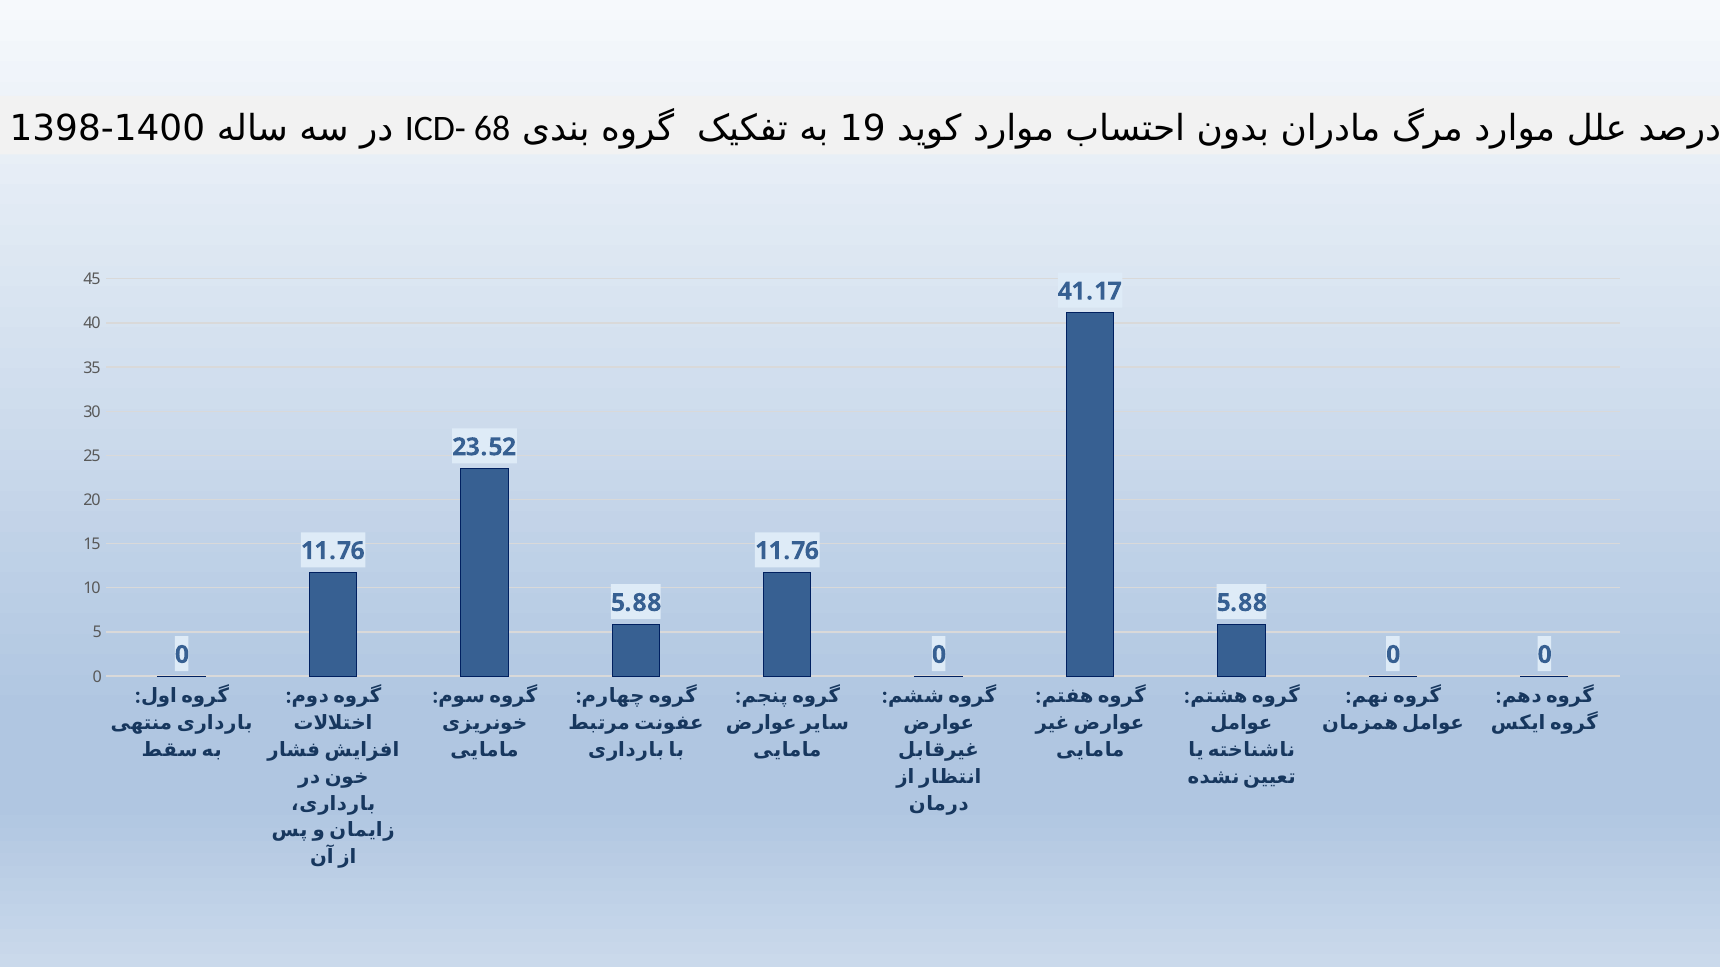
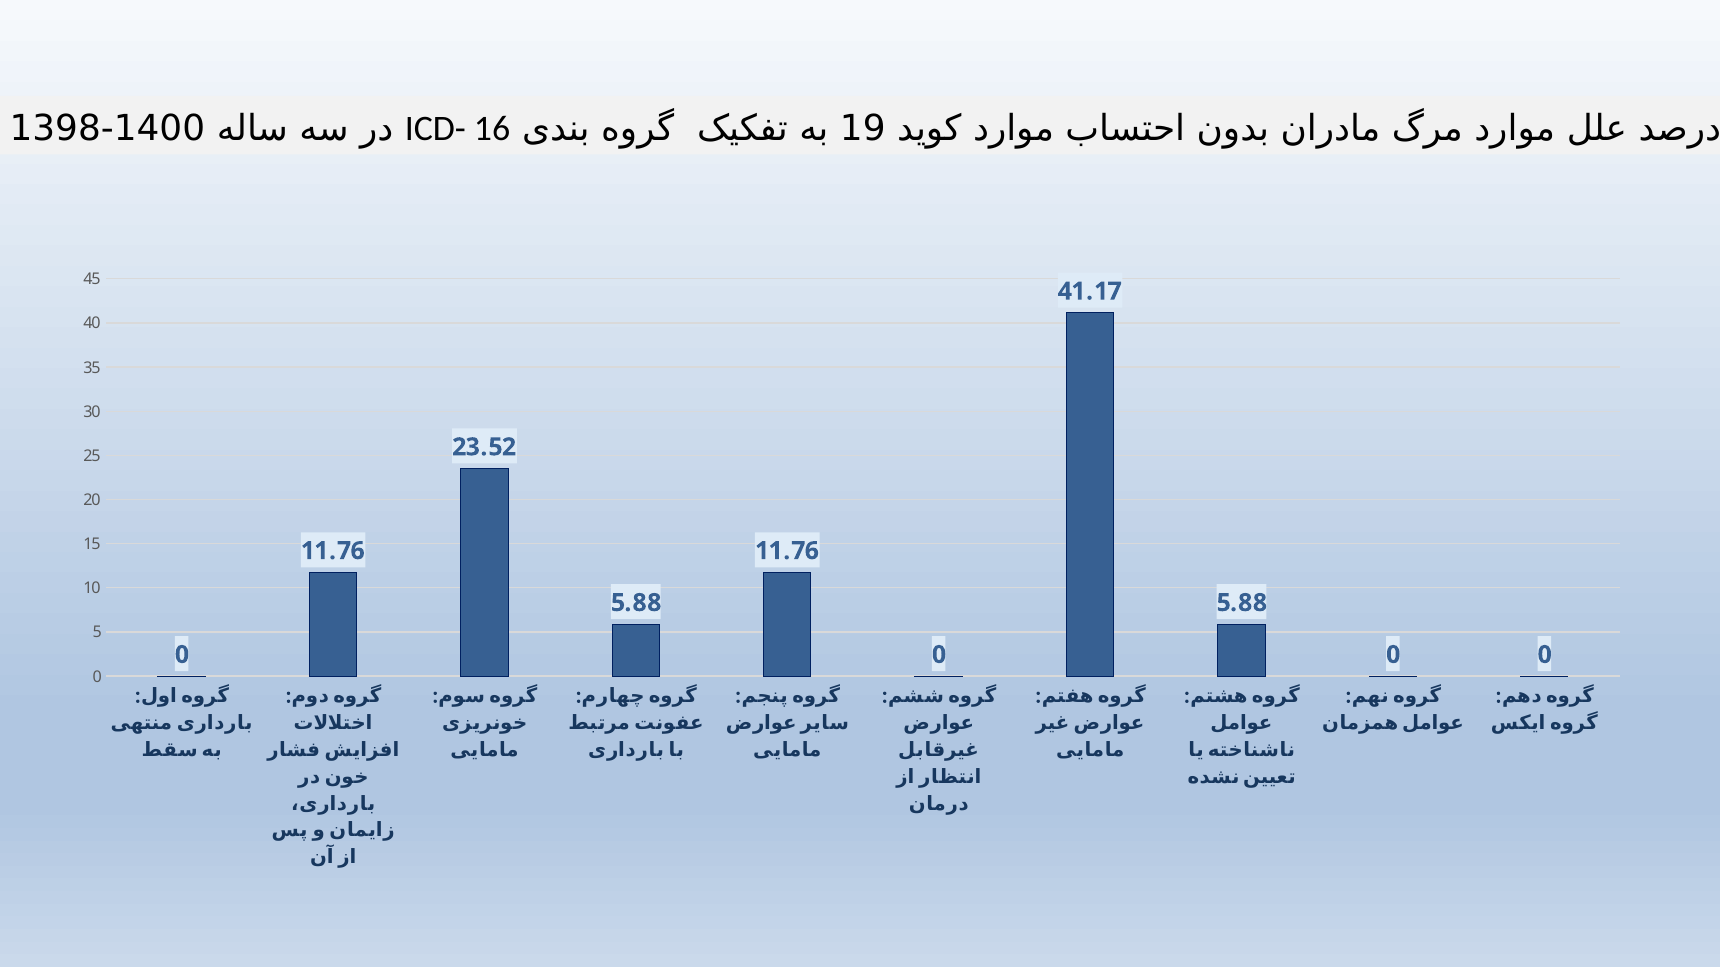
68: 68 -> 16 (492, 129)
